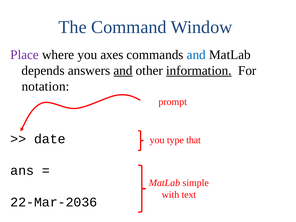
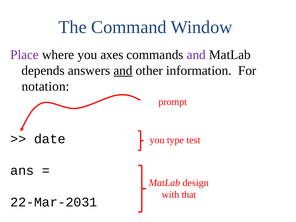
and colour: blue -> purple (196, 55)
information underline: present -> none (199, 70)
that: that -> test (193, 140)
simple: simple -> design (196, 183)
text: text -> that (189, 195)
22-Mar-2036: 22-Mar-2036 -> 22-Mar-2031 (54, 202)
